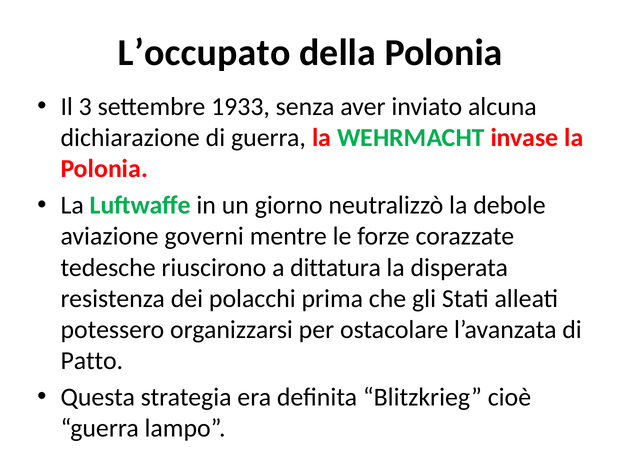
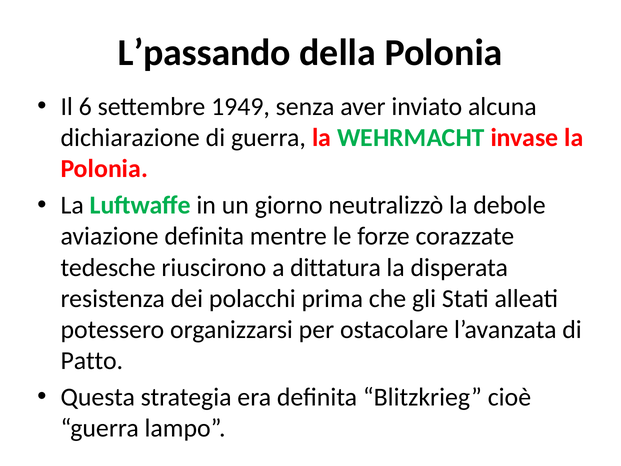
L’occupato: L’occupato -> L’passando (204, 53)
3: 3 -> 6 (85, 107)
1933: 1933 -> 1949 (241, 107)
aviazione governi: governi -> definita (204, 236)
